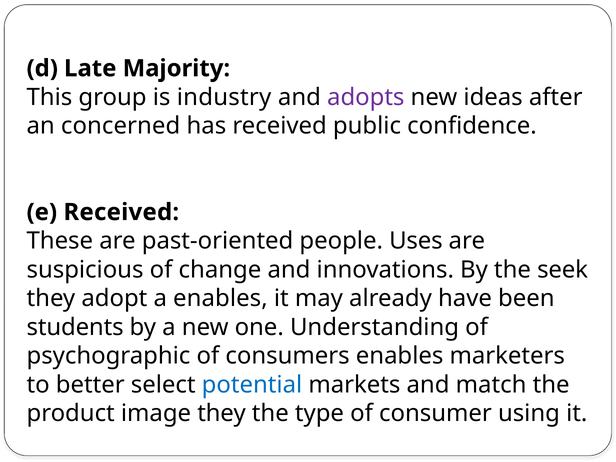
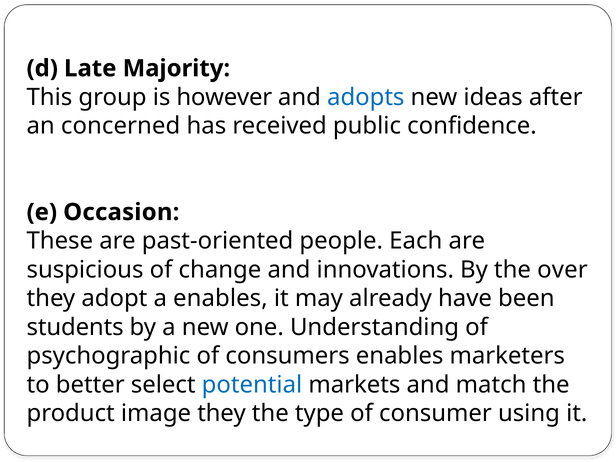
industry: industry -> however (224, 97)
adopts colour: purple -> blue (366, 97)
e Received: Received -> Occasion (121, 212)
Uses: Uses -> Each (416, 241)
seek: seek -> over (562, 270)
